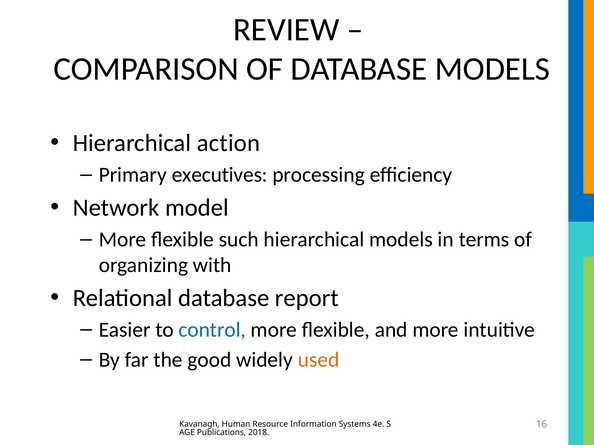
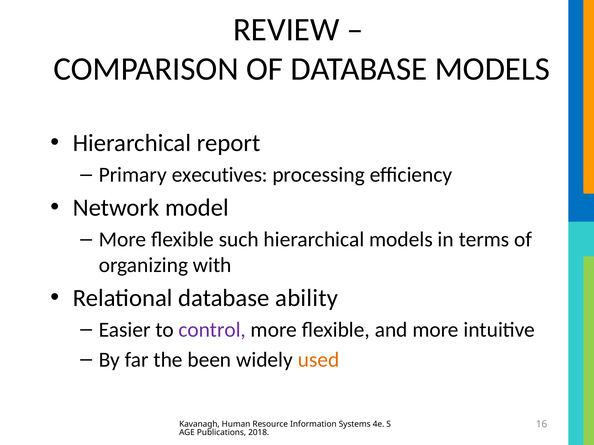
action: action -> report (229, 143)
report: report -> ability (307, 298)
control colour: blue -> purple (212, 330)
good: good -> been (209, 360)
